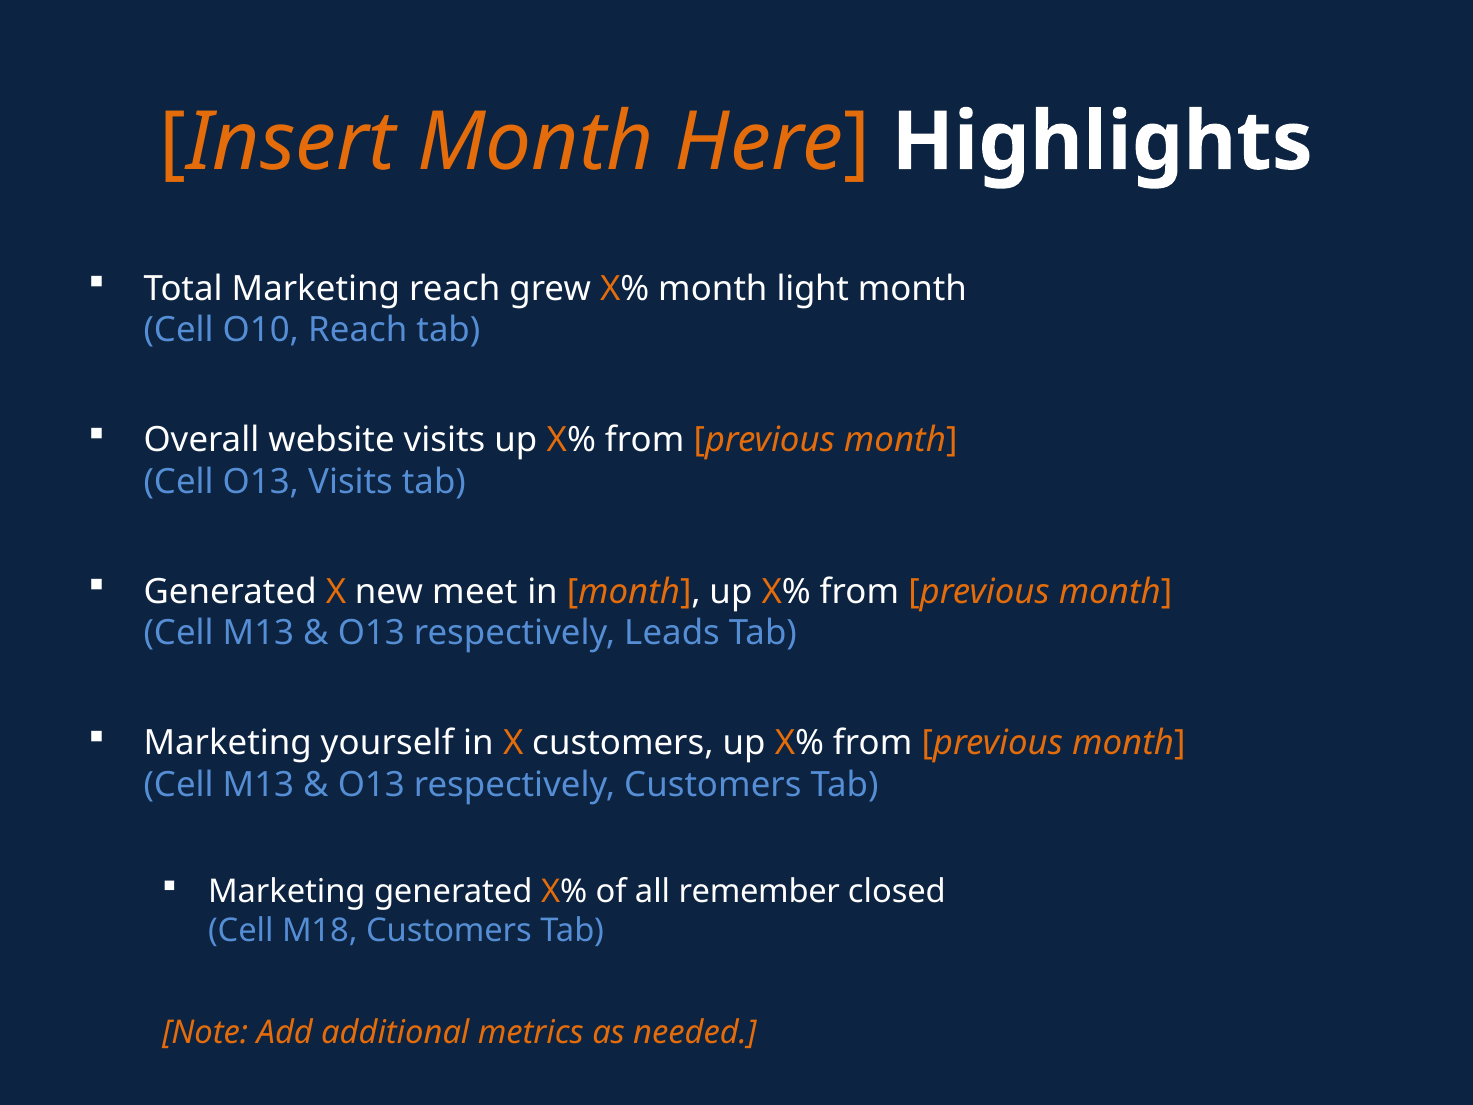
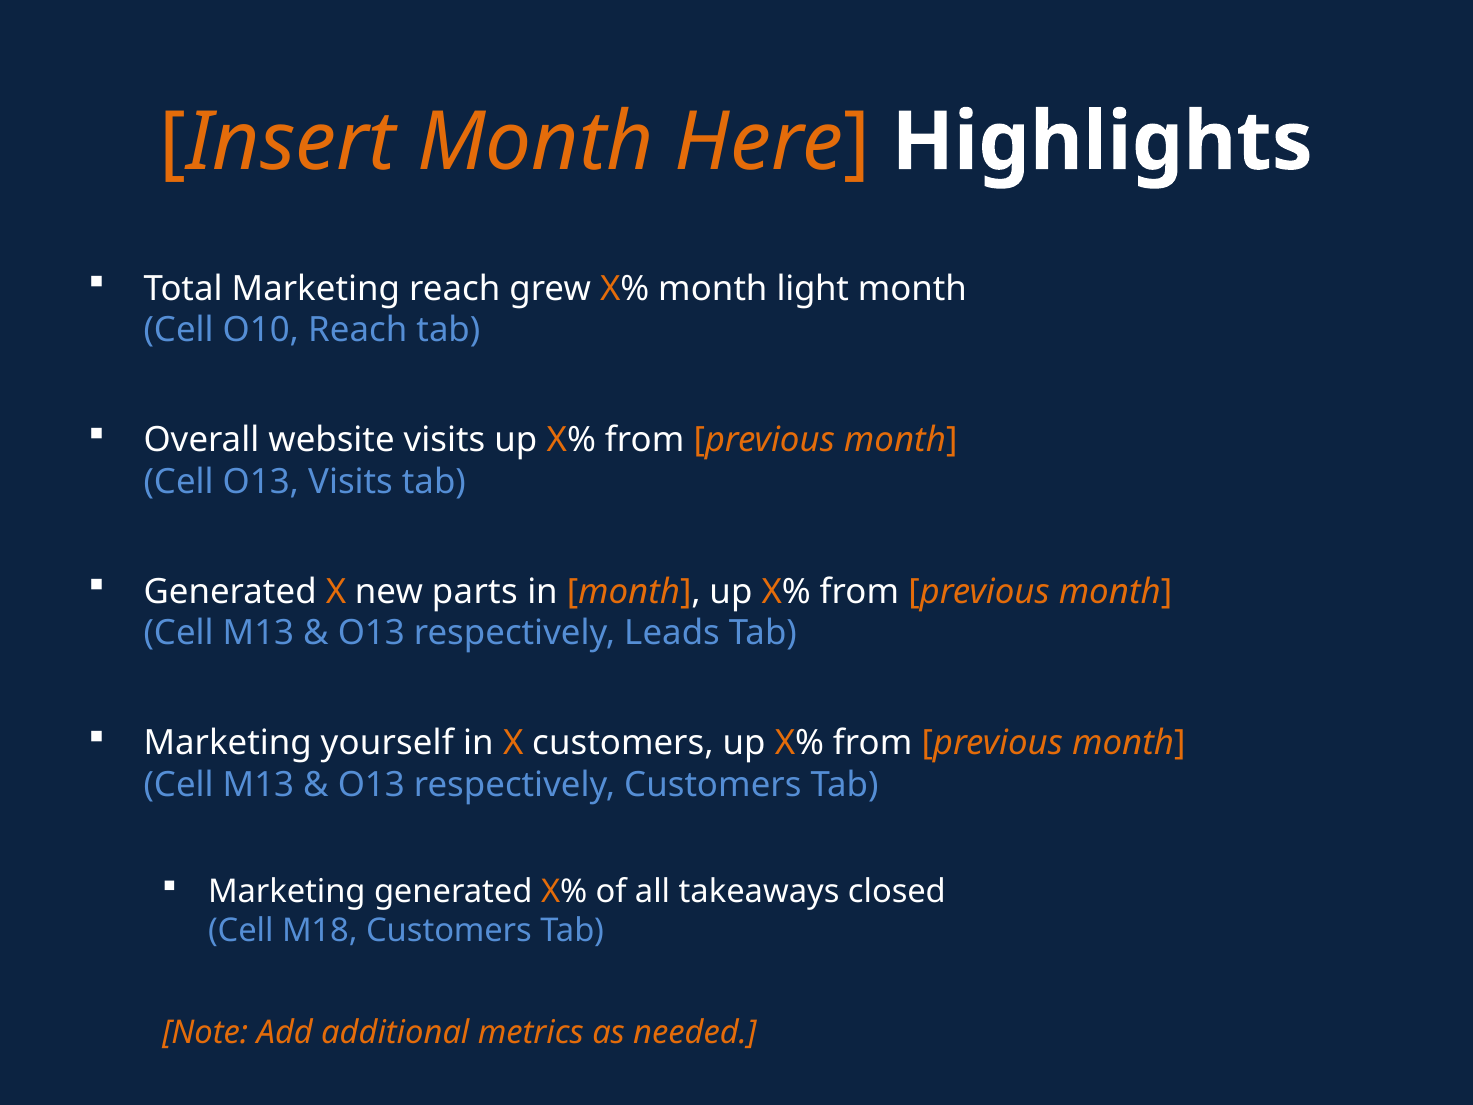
meet: meet -> parts (475, 591)
remember: remember -> takeaways (759, 892)
